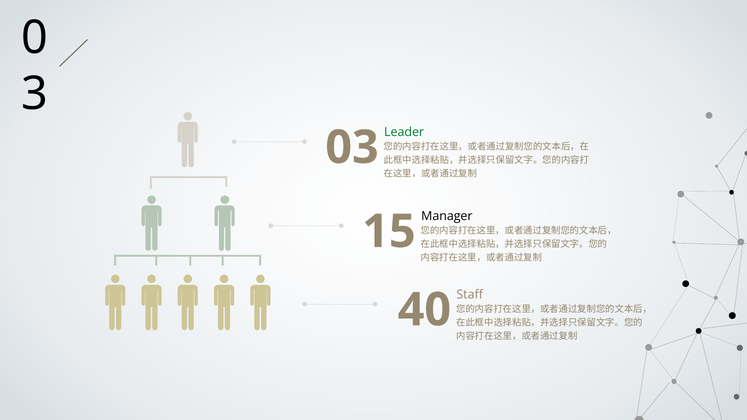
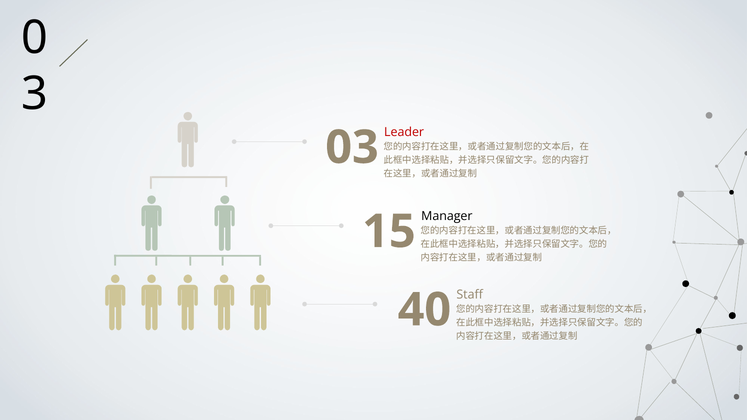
Leader colour: green -> red (404, 132)
